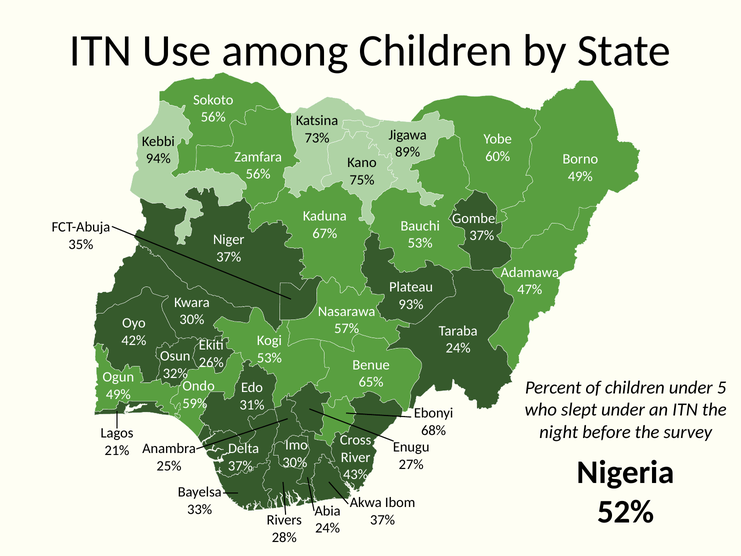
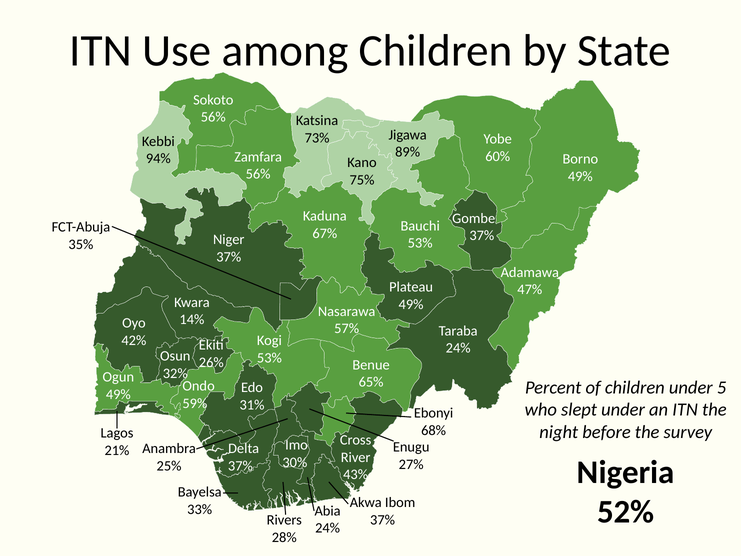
93%: 93% -> 49% (411, 304)
30%: 30% -> 14% (192, 319)
